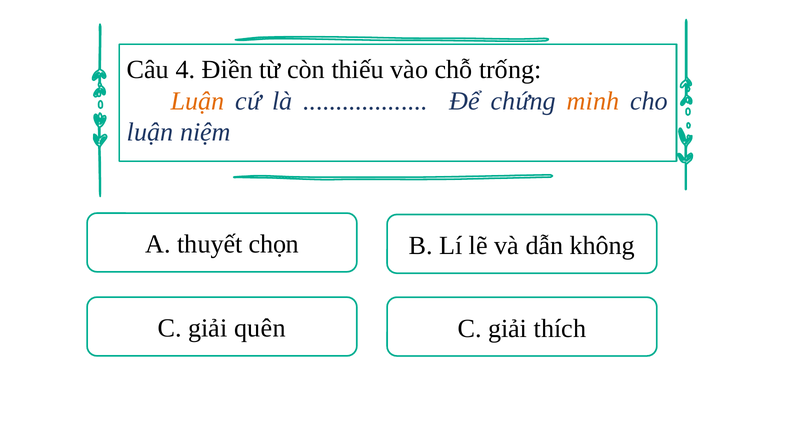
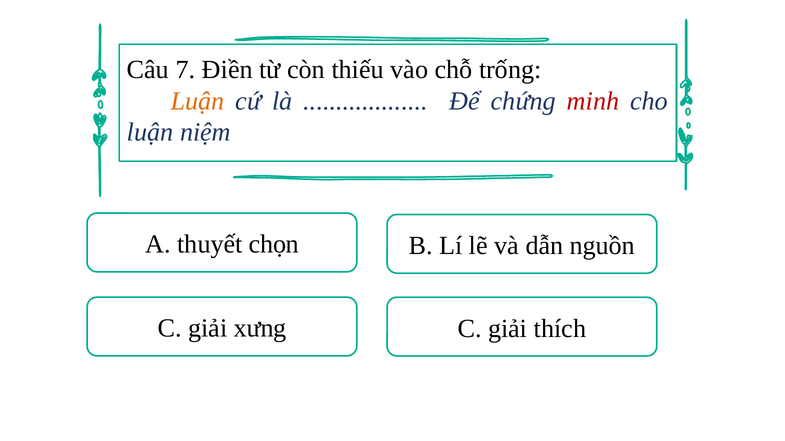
4: 4 -> 7 (185, 70)
minh colour: orange -> red (593, 101)
không: không -> nguồn (602, 246)
quên: quên -> xưng (260, 329)
